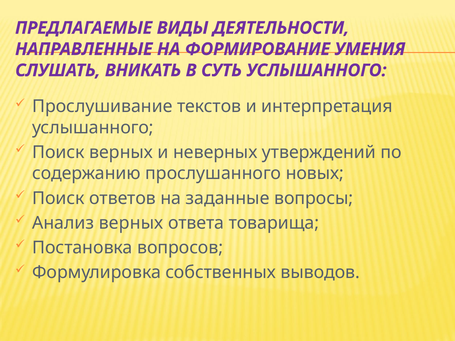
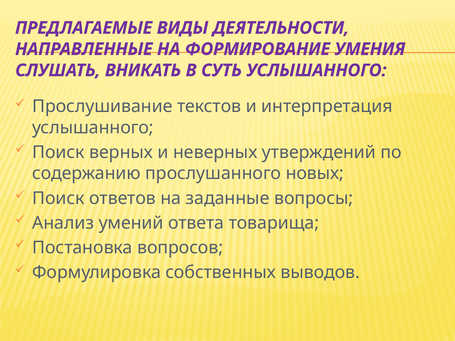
Анализ верных: верных -> умений (131, 223)
